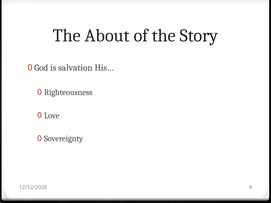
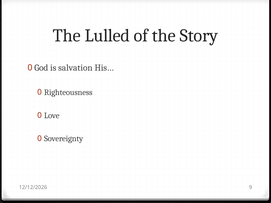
About: About -> Lulled (107, 36)
